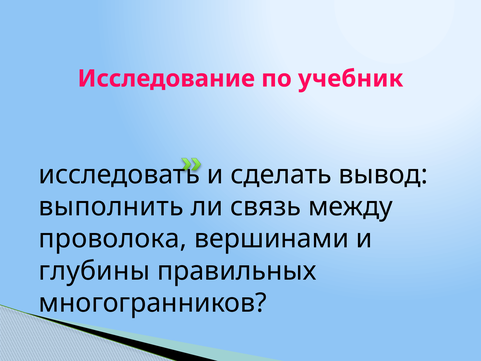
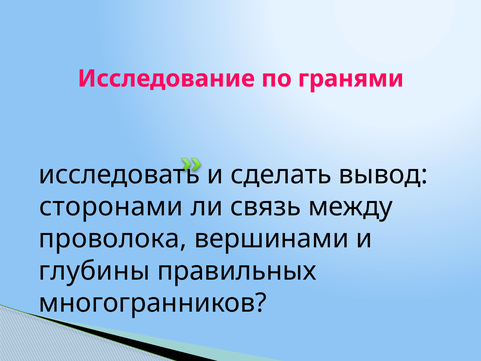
учебник: учебник -> гранями (351, 79)
выполнить: выполнить -> сторонами (111, 207)
